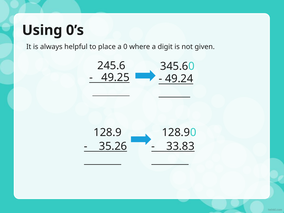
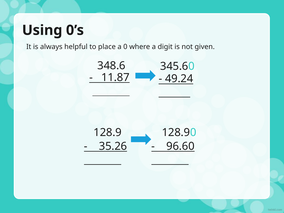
245.6: 245.6 -> 348.6 (111, 66)
49.25: 49.25 -> 11.87 (115, 77)
33.83: 33.83 -> 96.60 (180, 146)
